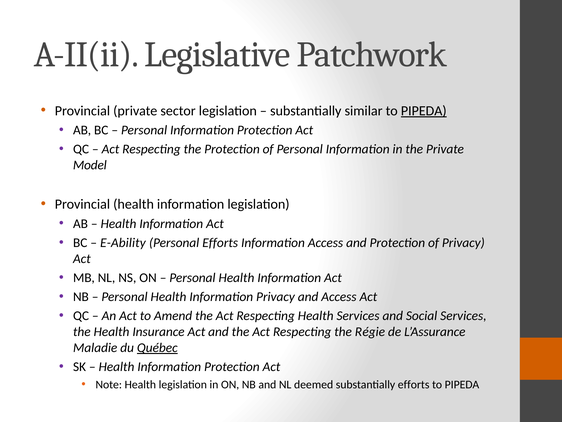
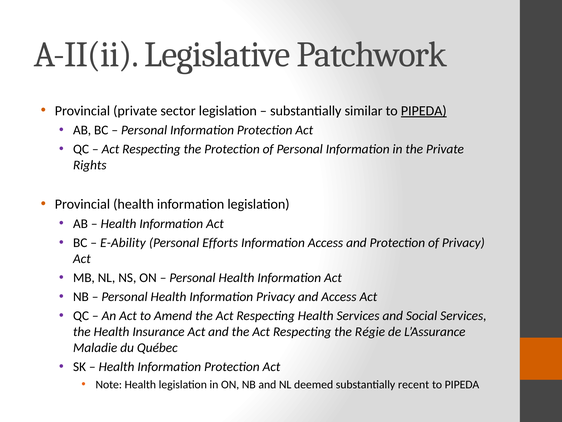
Model: Model -> Rights (90, 165)
Québec underline: present -> none (157, 347)
substantially efforts: efforts -> recent (414, 384)
